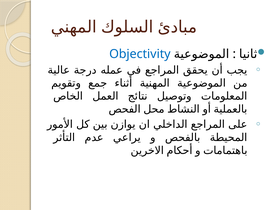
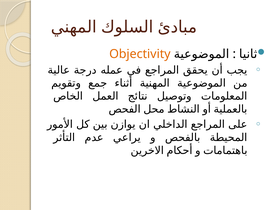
Objectivity colour: blue -> orange (140, 54)
